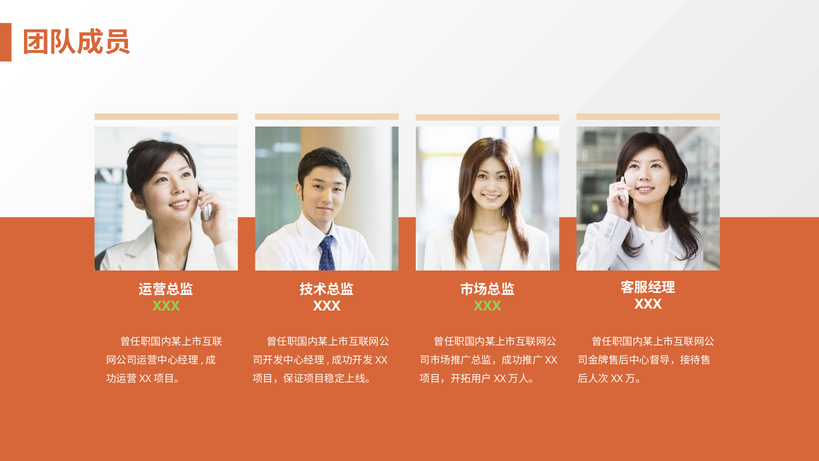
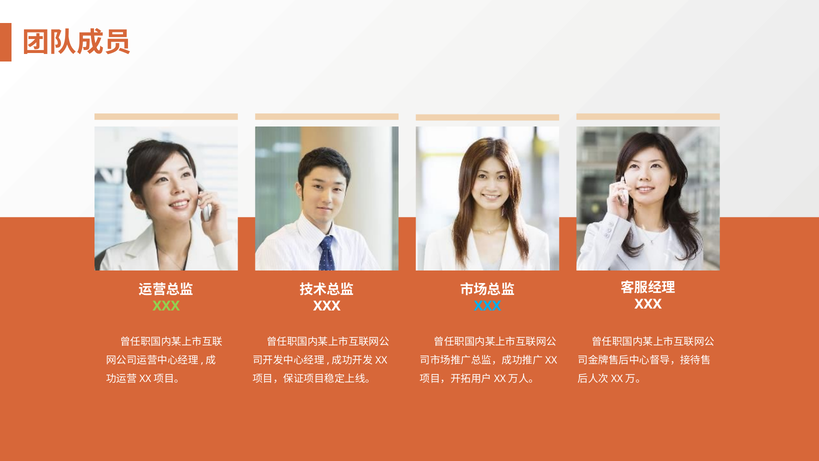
XXX colour: light green -> light blue (488, 306)
